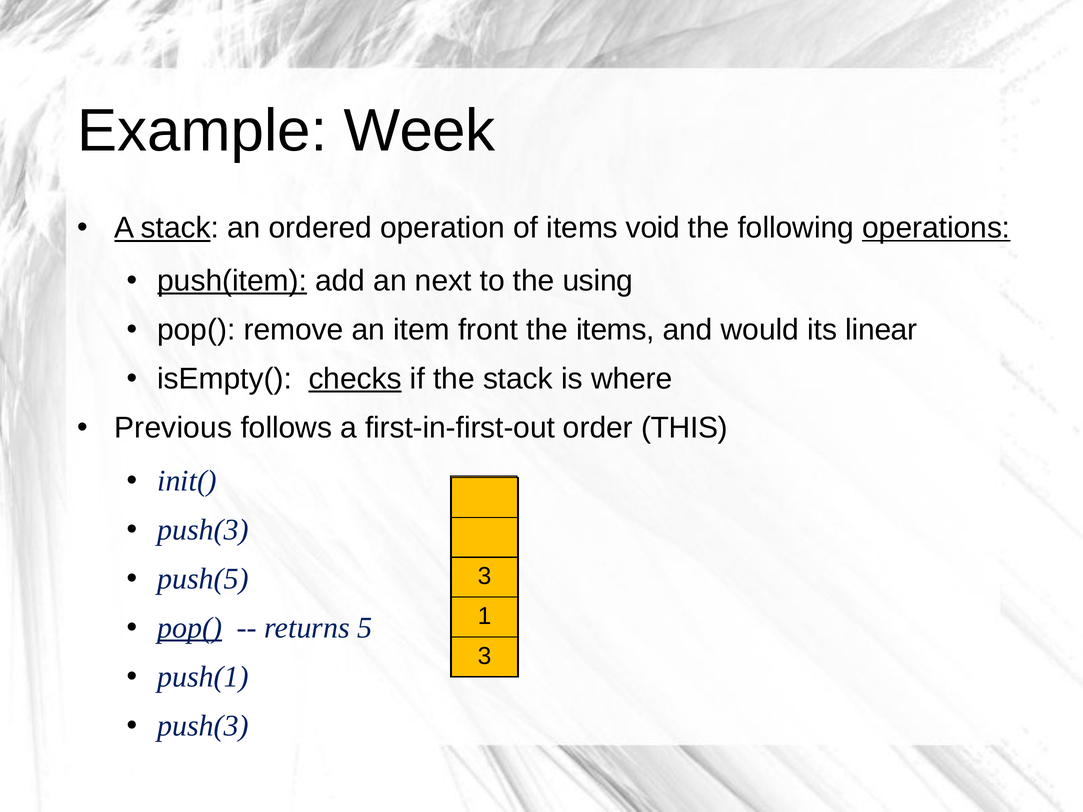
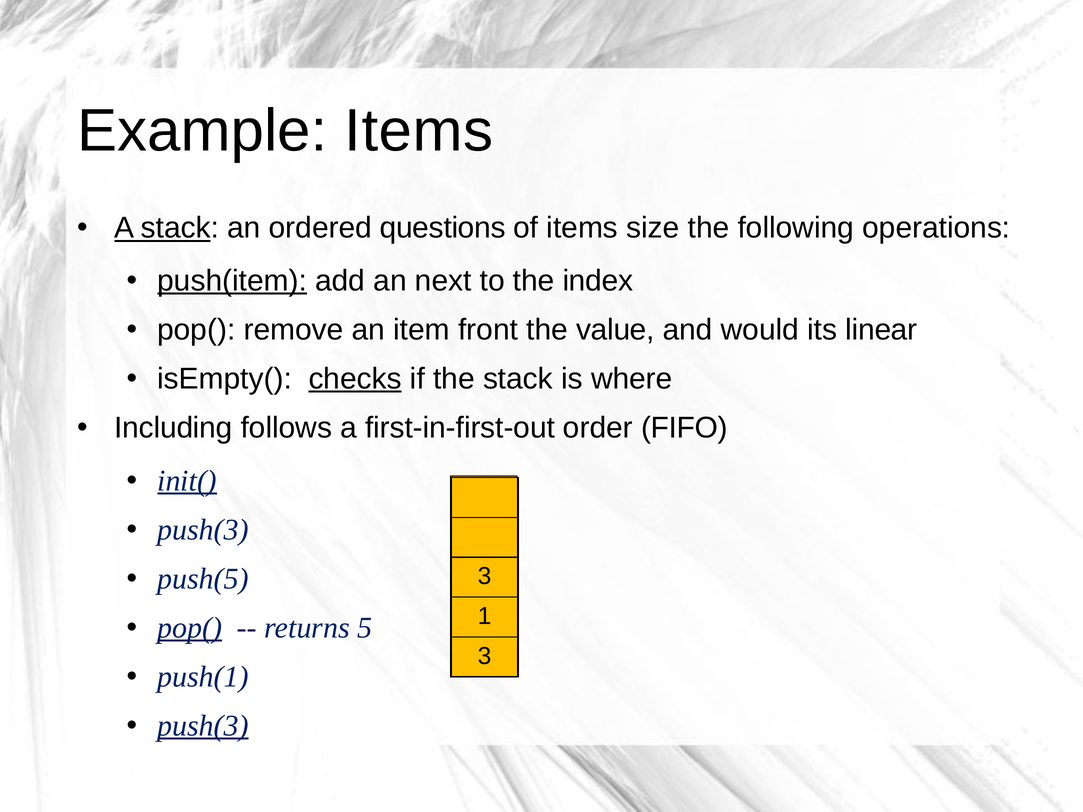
Example Week: Week -> Items (419, 131)
operation: operation -> questions (443, 228)
void: void -> size (653, 228)
operations underline: present -> none (936, 228)
using: using -> index (598, 281)
the items: items -> value (615, 330)
Previous: Previous -> Including (173, 428)
THIS: THIS -> FIFO (685, 428)
init( underline: none -> present (187, 481)
push(3 underline: none -> present (203, 726)
